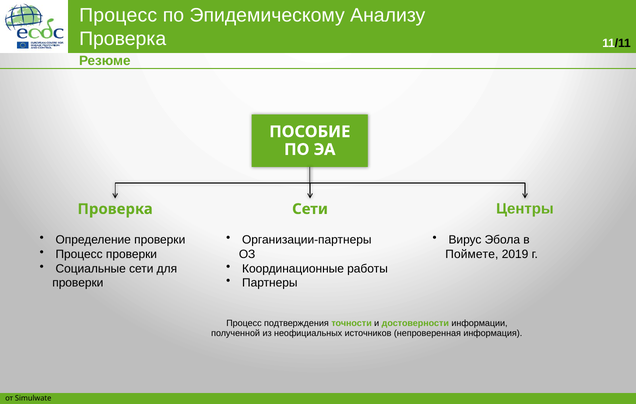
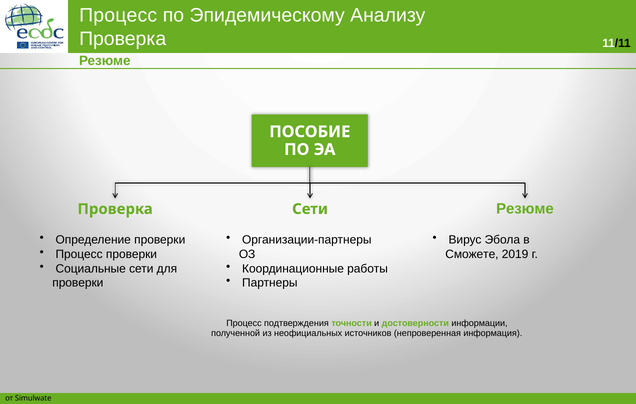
Проверка Центры: Центры -> Резюме (525, 209)
Поймете: Поймете -> Сможете (472, 254)
